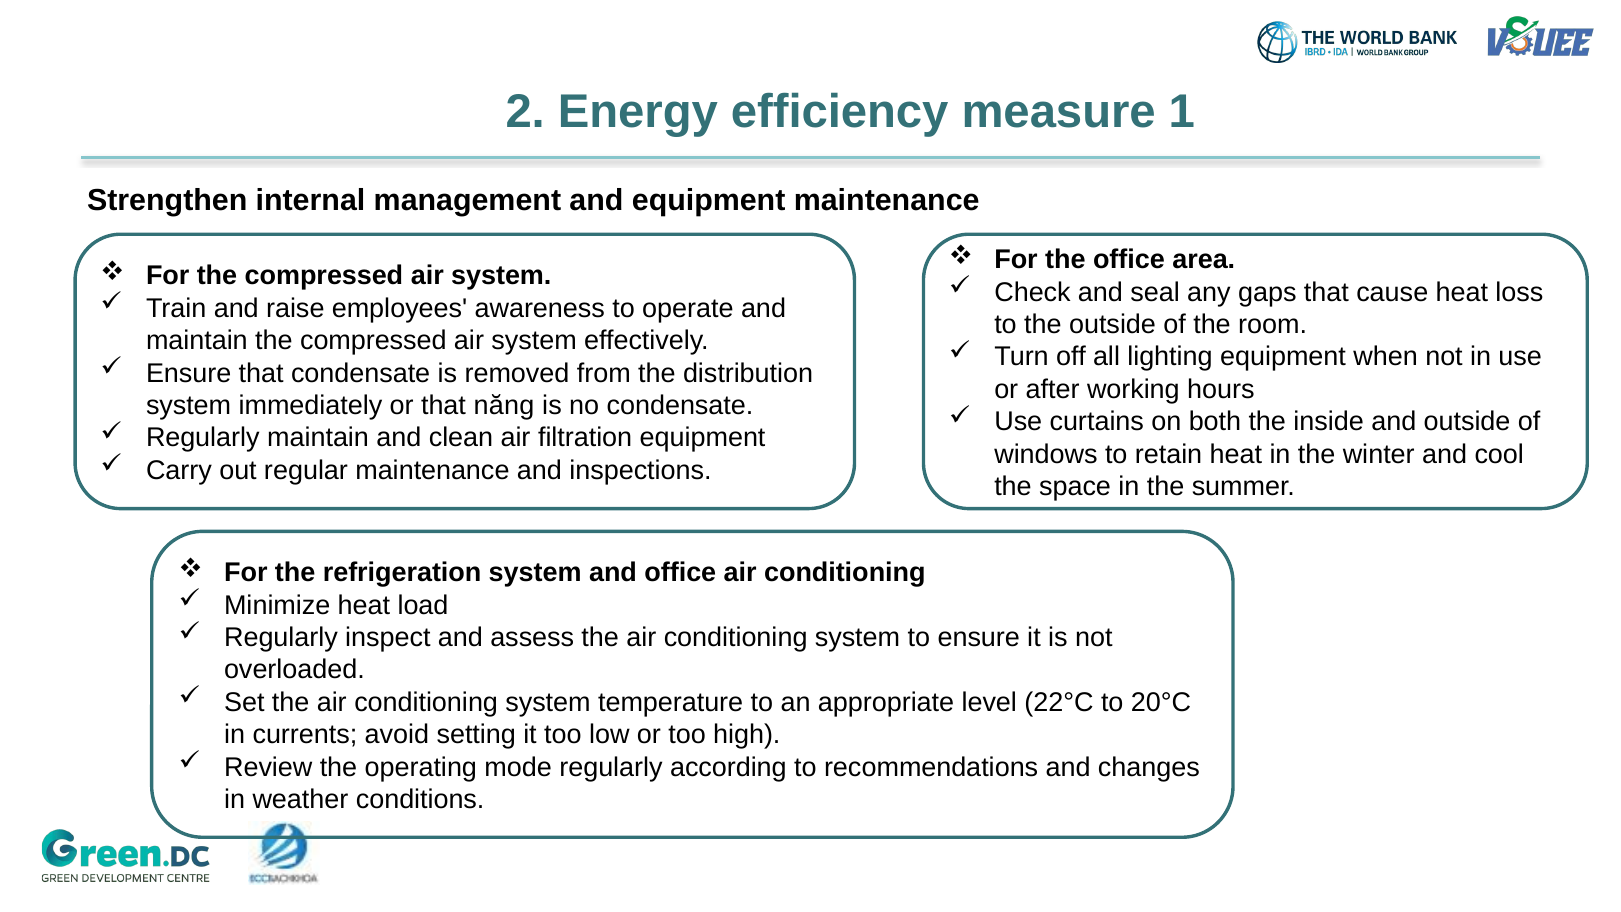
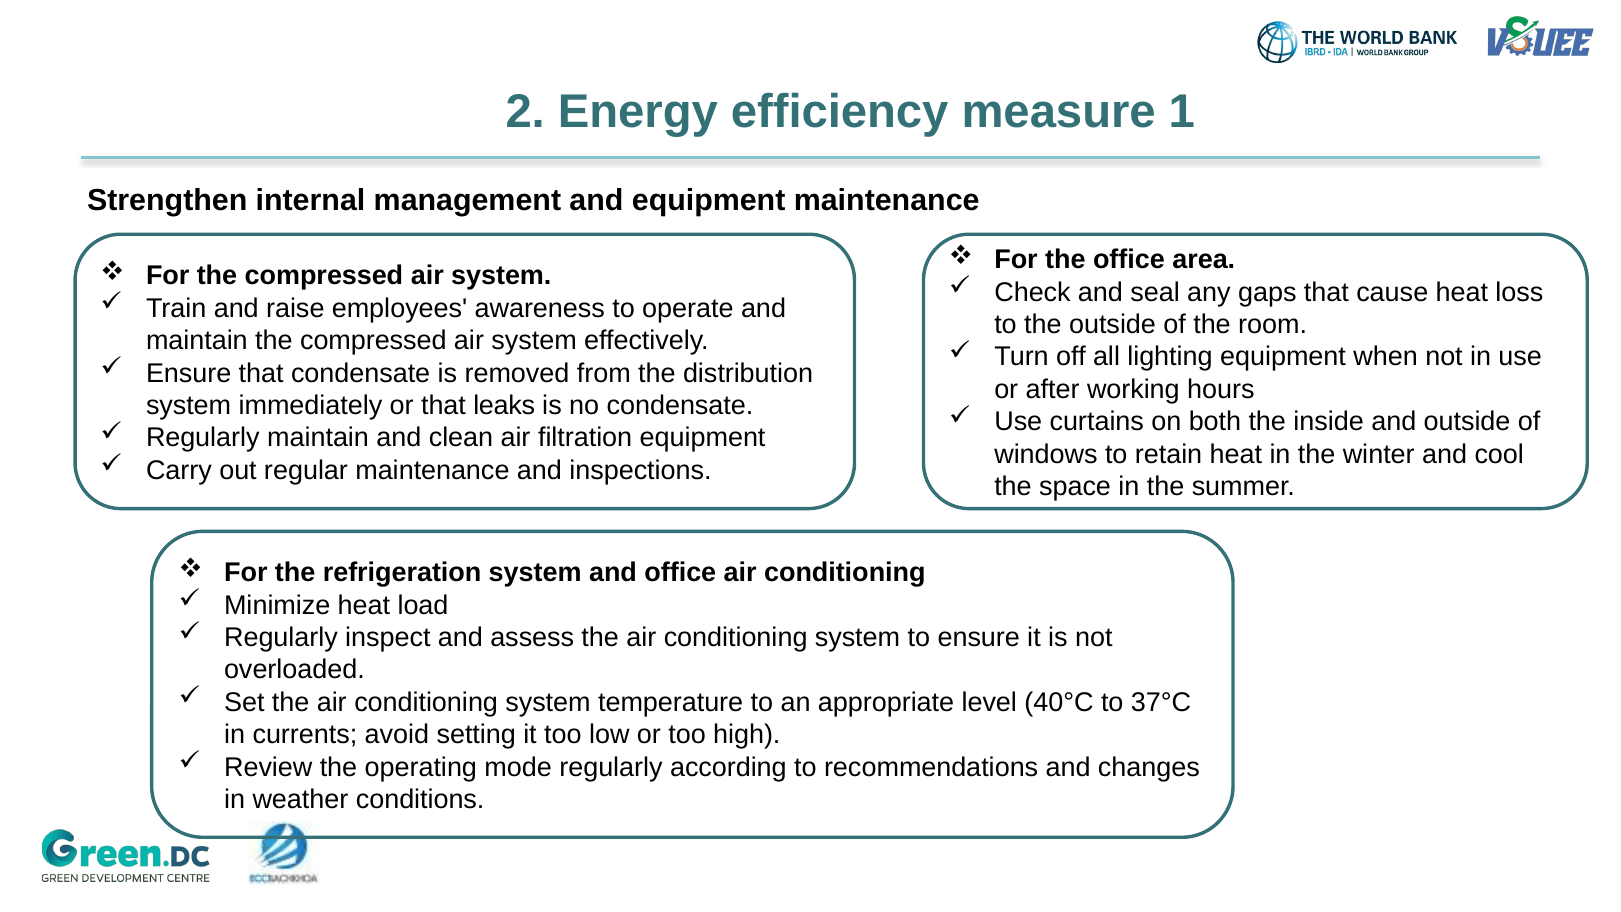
năng: năng -> leaks (504, 406)
22°C: 22°C -> 40°C (1059, 702)
20°C: 20°C -> 37°C (1161, 702)
